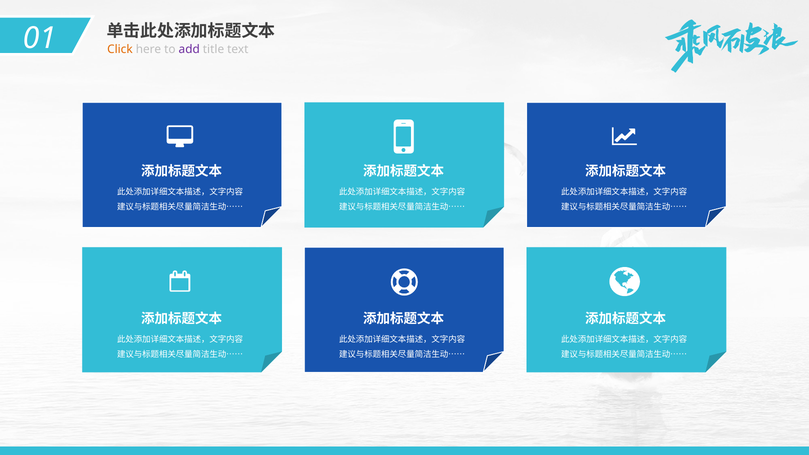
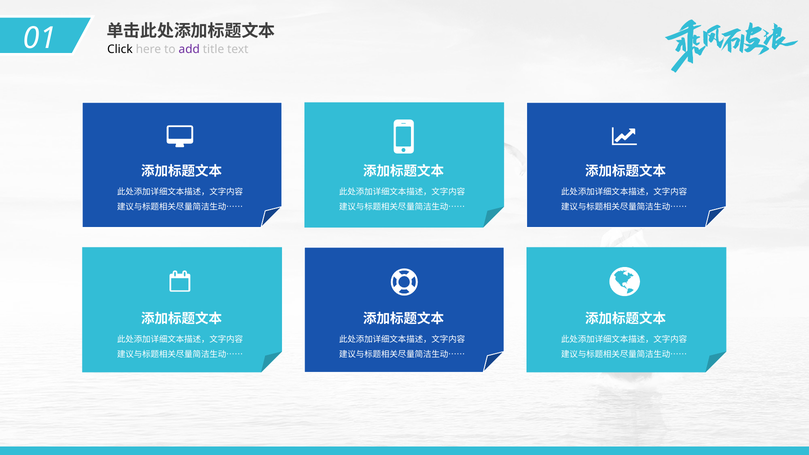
Click colour: orange -> black (120, 49)
